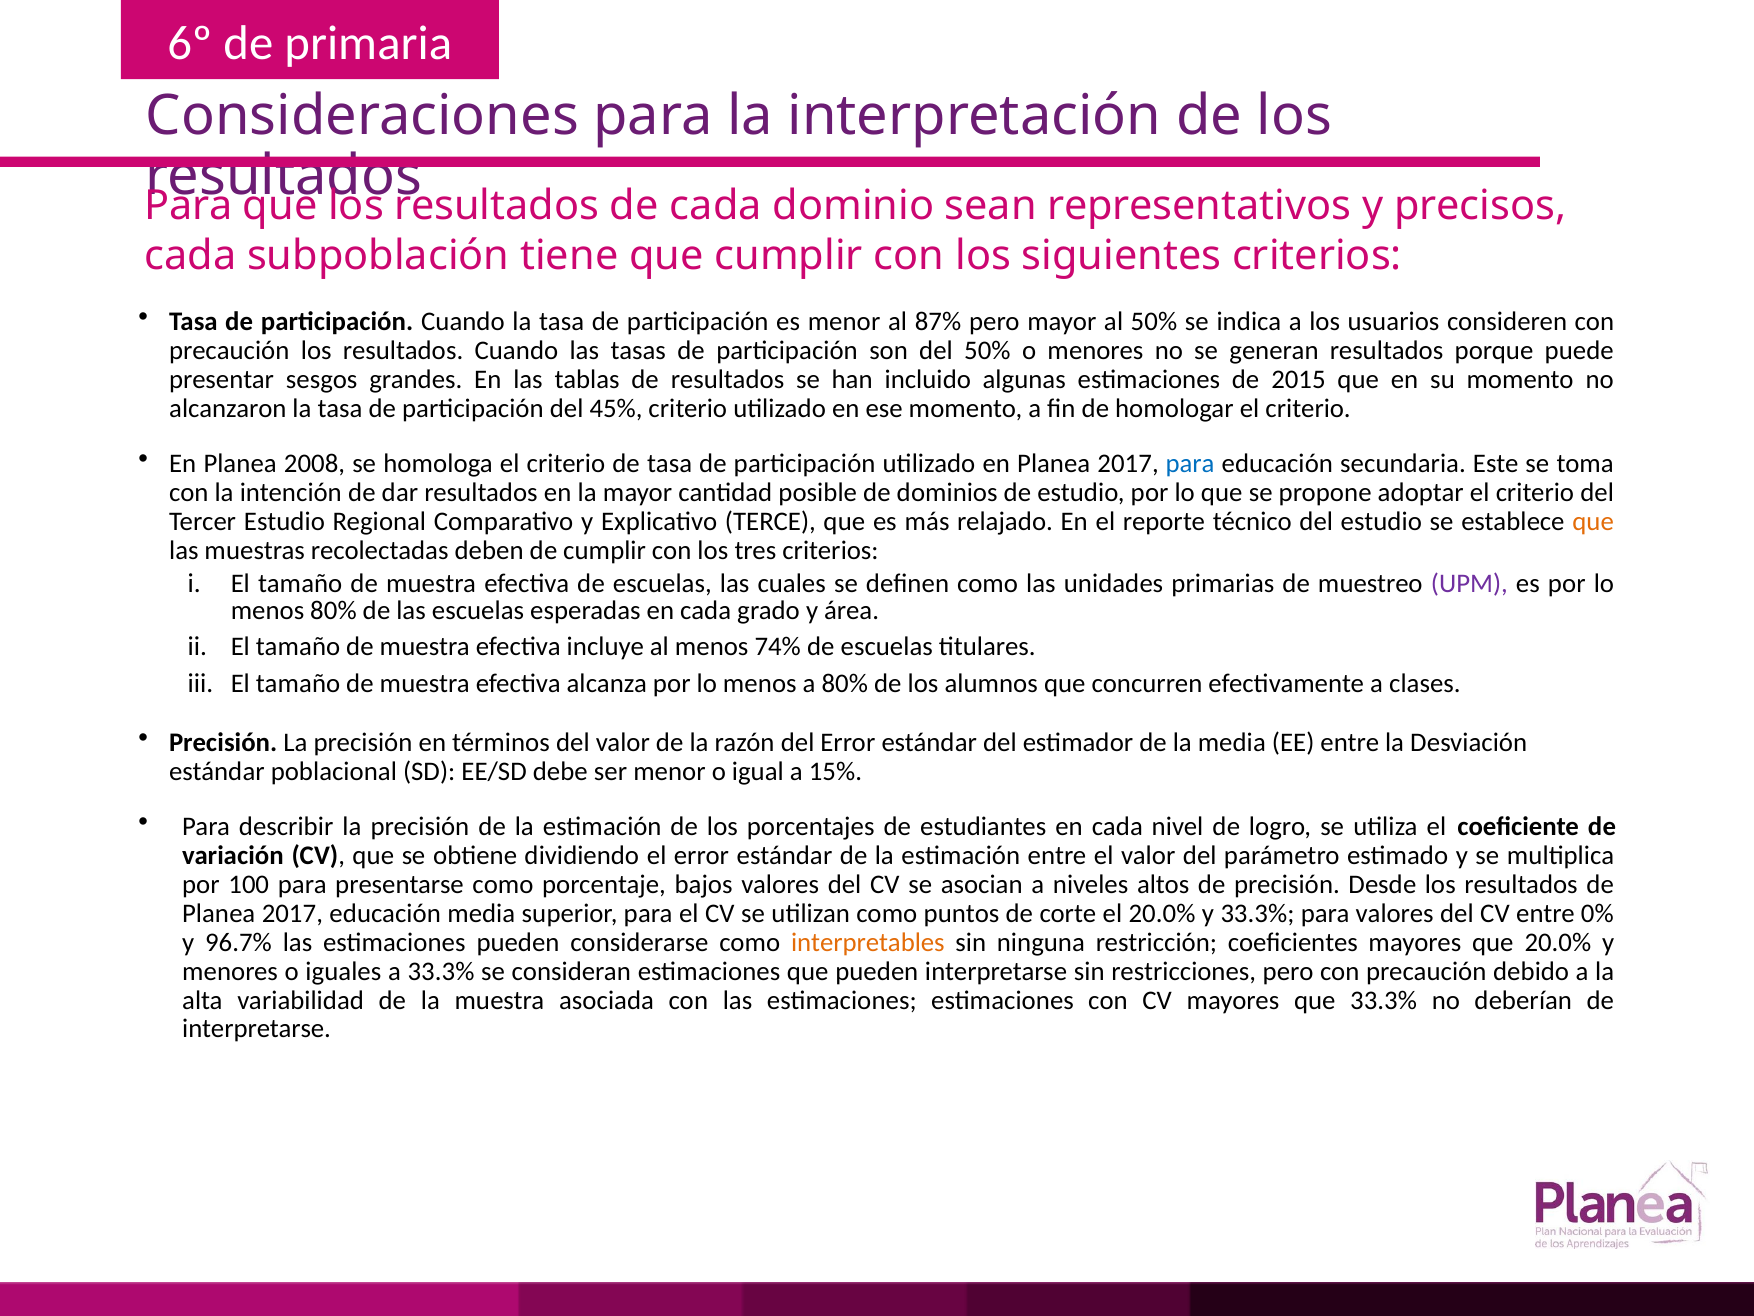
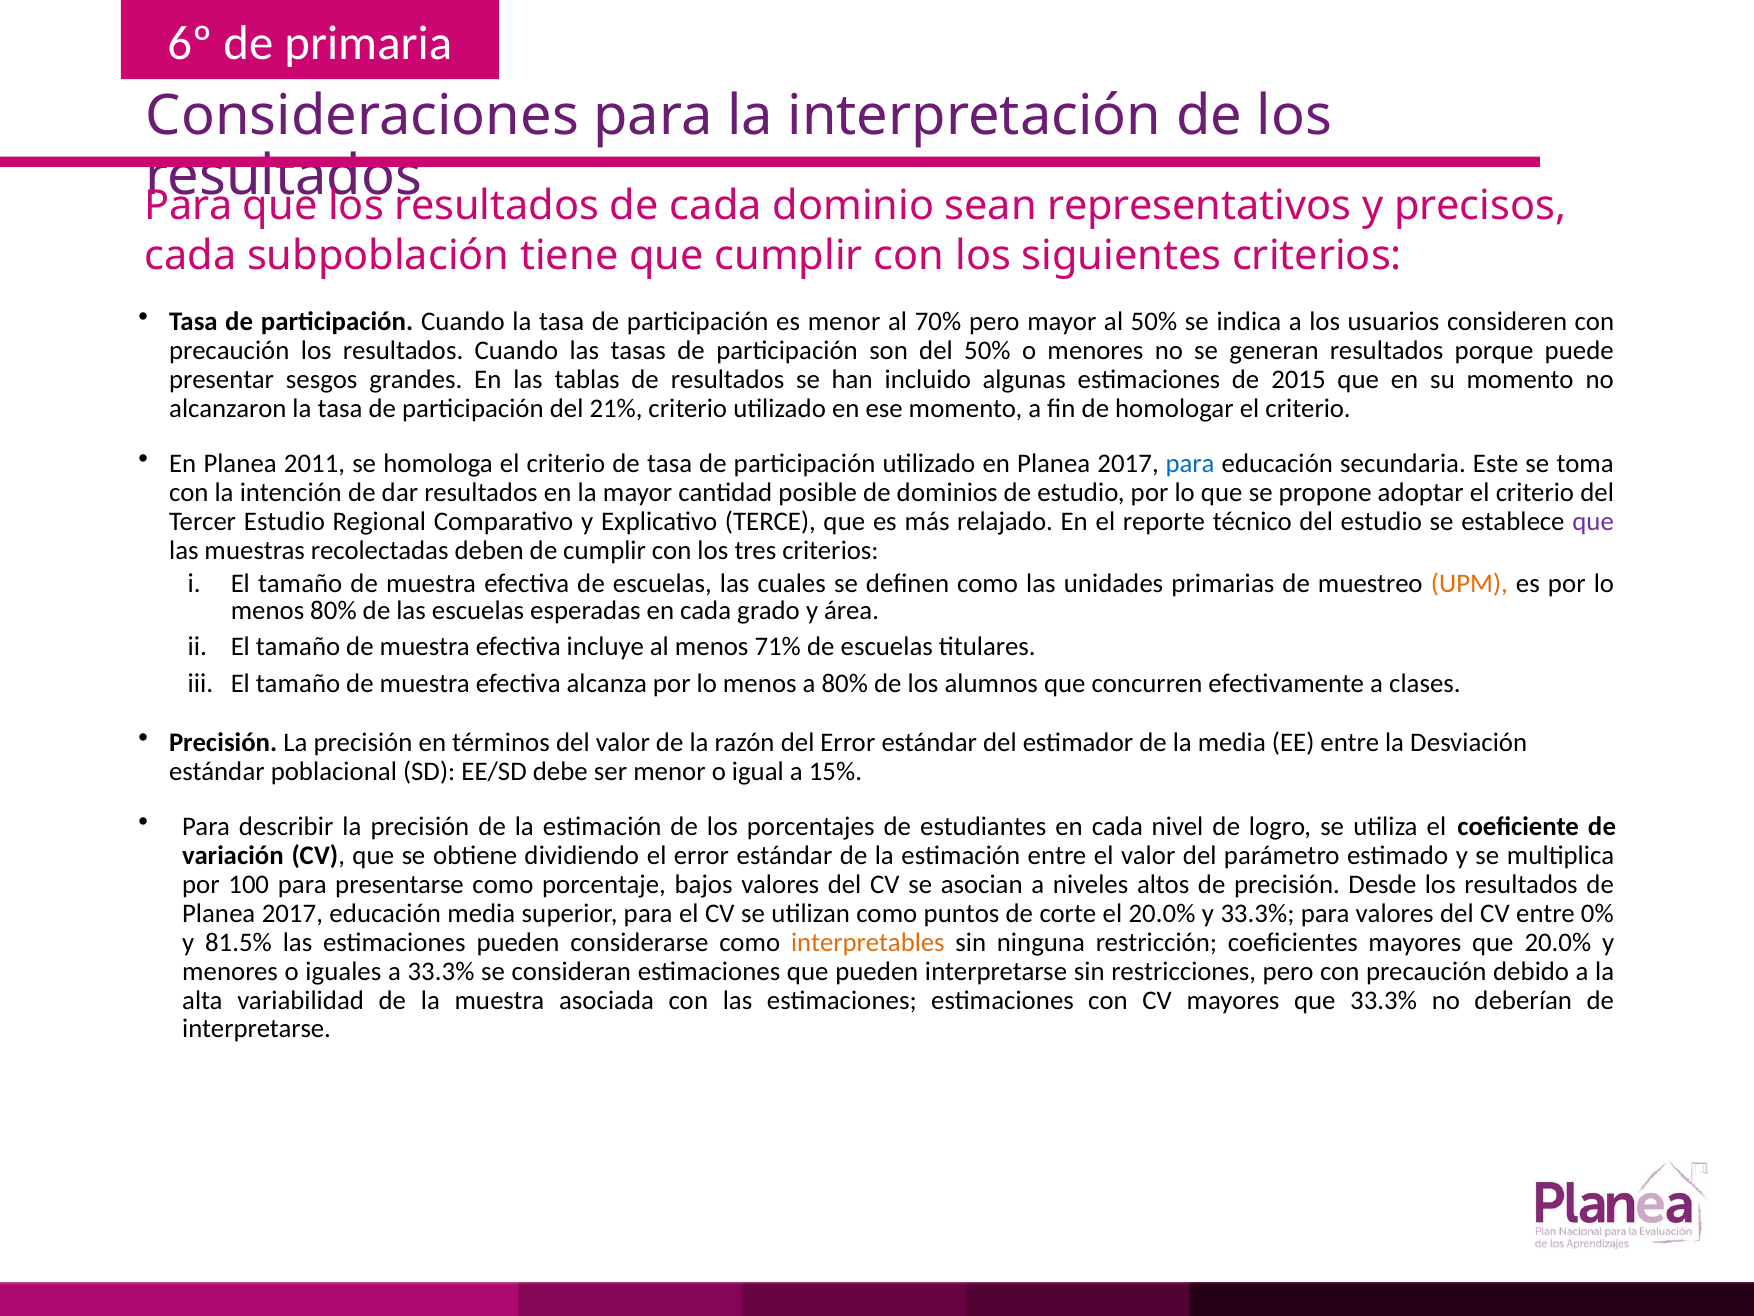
87%: 87% -> 70% (938, 321)
45%: 45% -> 21% (616, 408)
2008: 2008 -> 2011 (314, 463)
que colour: orange -> purple (1593, 521)
UPM colour: purple -> orange (1469, 584)
74%: 74% -> 71% (778, 647)
96.7%: 96.7% -> 81.5% (238, 942)
